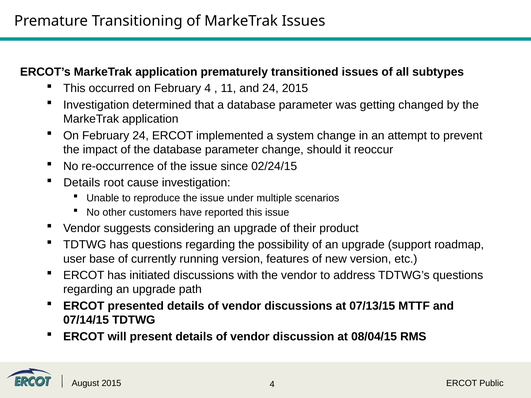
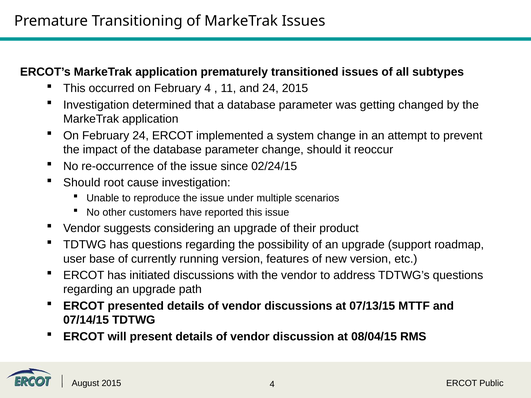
Details: Details -> Should (82, 183)
